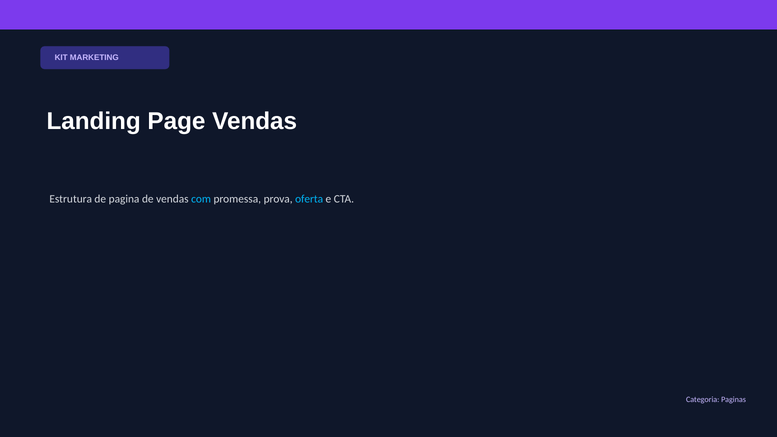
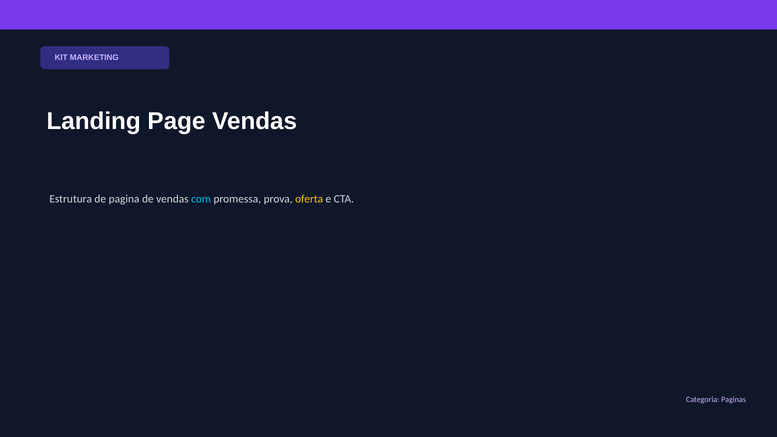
oferta colour: light blue -> yellow (309, 199)
